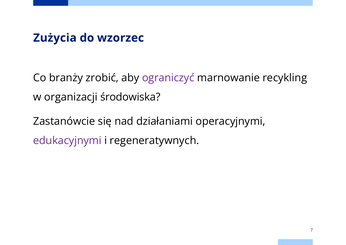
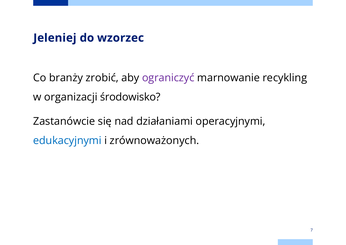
Zużycia: Zużycia -> Jeleniej (55, 38)
środowiska: środowiska -> środowisko (130, 97)
edukacyjnymi colour: purple -> blue (67, 140)
regeneratywnych: regeneratywnych -> zrównoważonych (154, 140)
